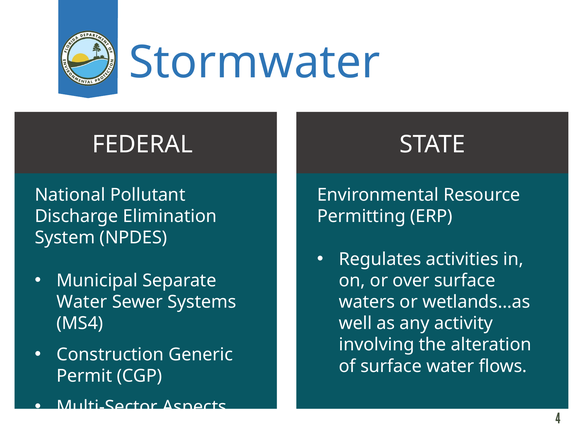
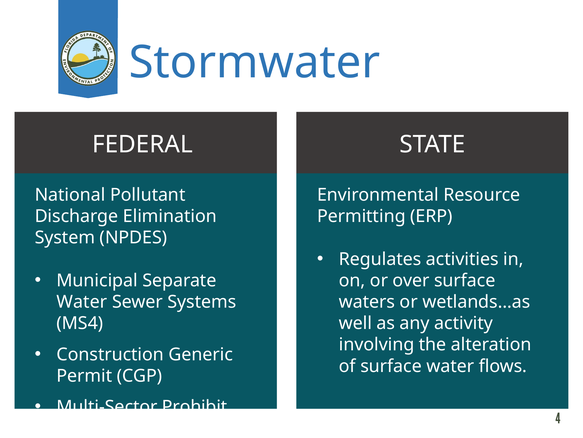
Aspects: Aspects -> Prohibit (195, 406)
